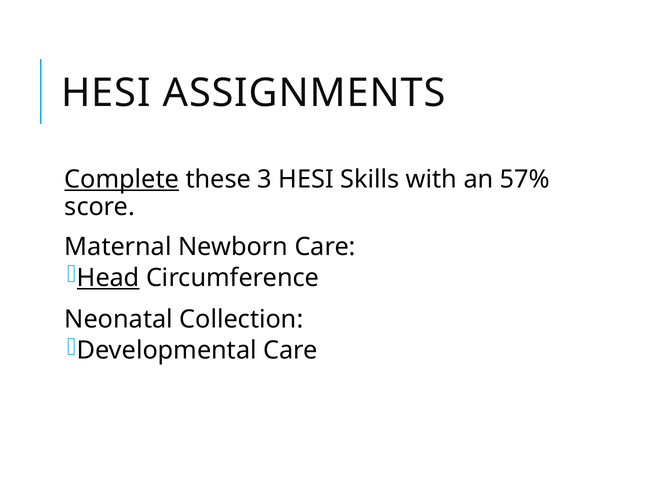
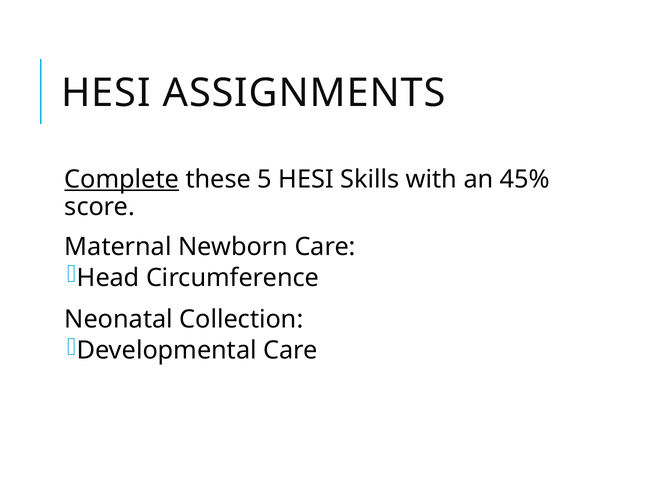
3: 3 -> 5 (265, 180)
57%: 57% -> 45% (525, 180)
Head underline: present -> none (108, 278)
